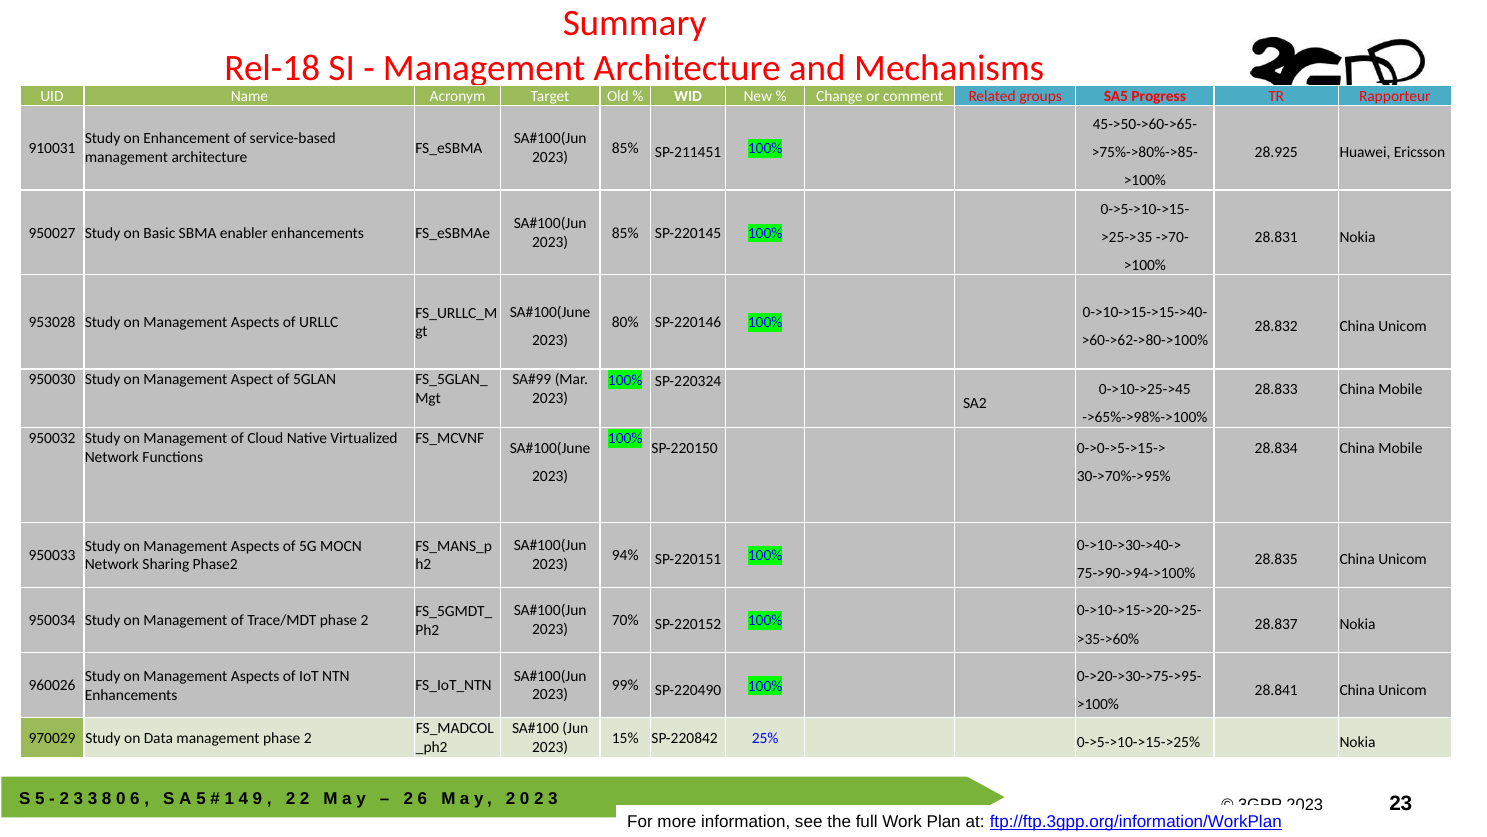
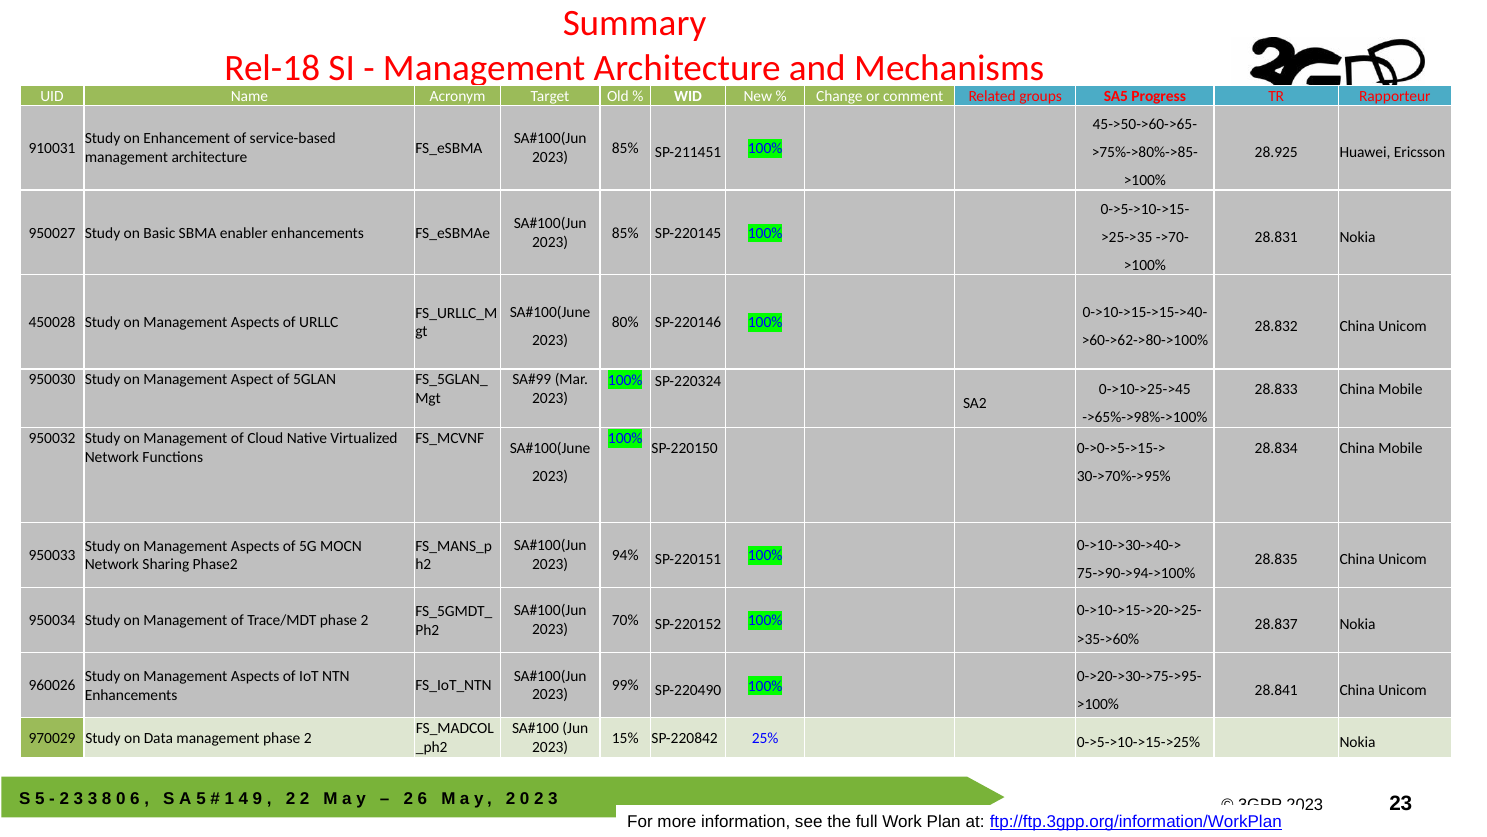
953028: 953028 -> 450028 (52, 322)
